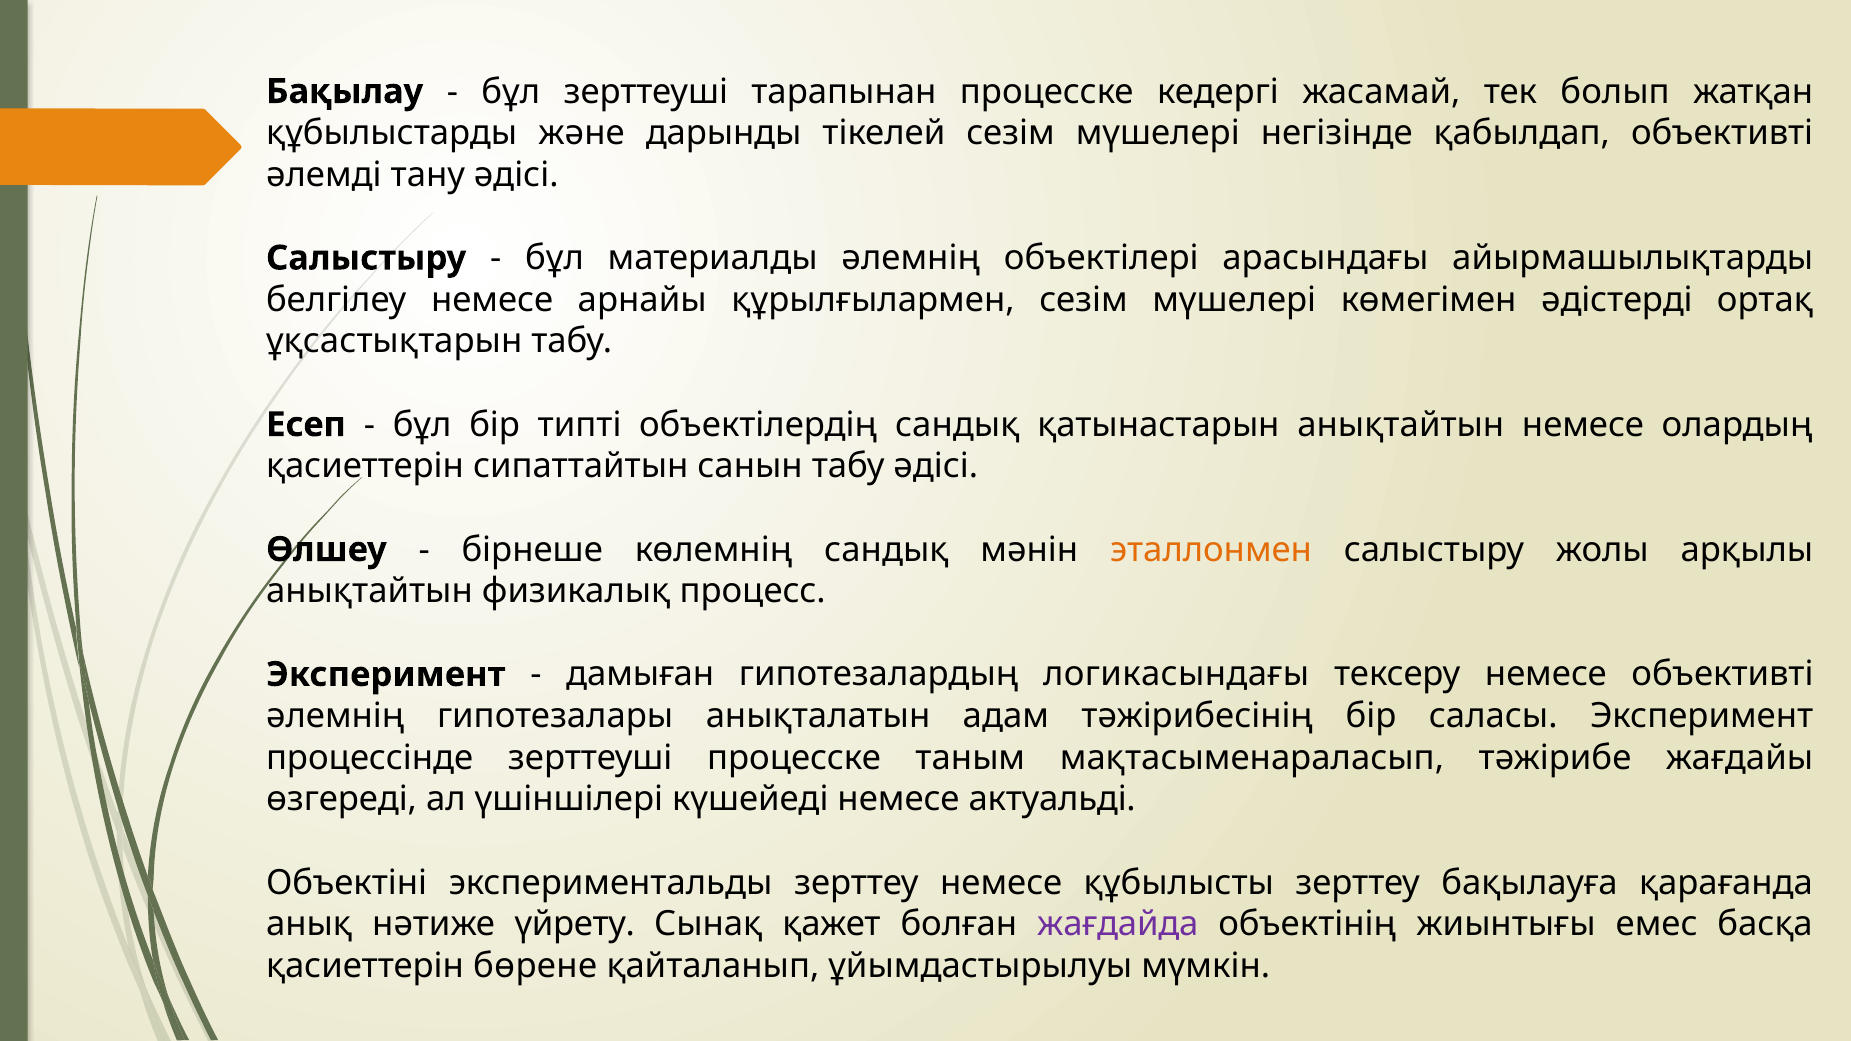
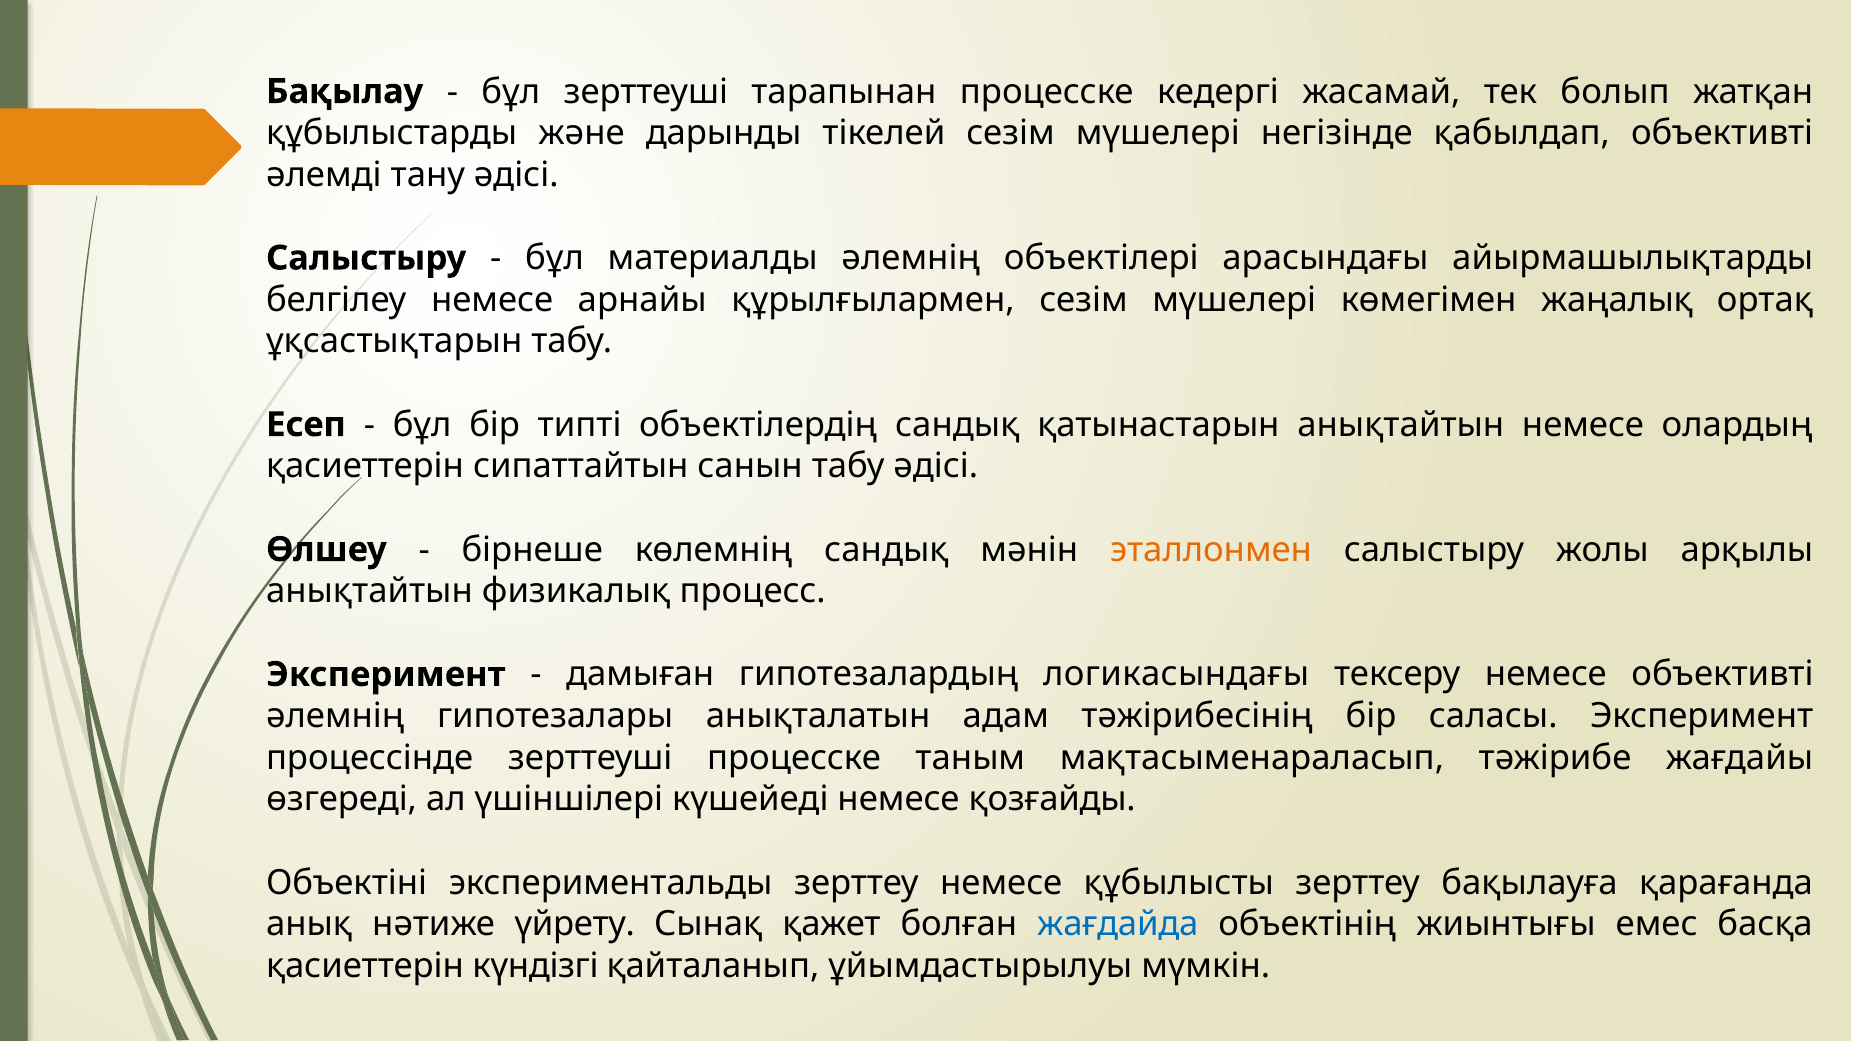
әдістерді: әдістерді -> жаңалық (1617, 300)
актуальді: актуальді -> қозғайды (1052, 800)
жағдайда colour: purple -> blue (1118, 925)
бөрене: бөрене -> күндізгі (536, 966)
